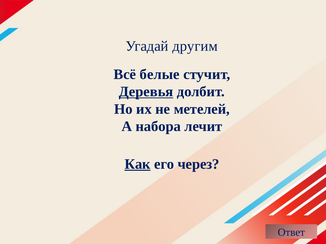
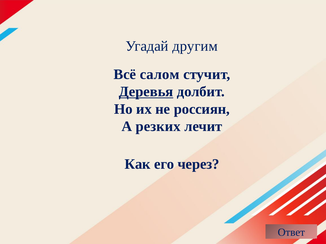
белые: белые -> салом (160, 74)
метелей: метелей -> россиян (202, 109)
набора: набора -> резких (158, 127)
Как underline: present -> none (138, 164)
